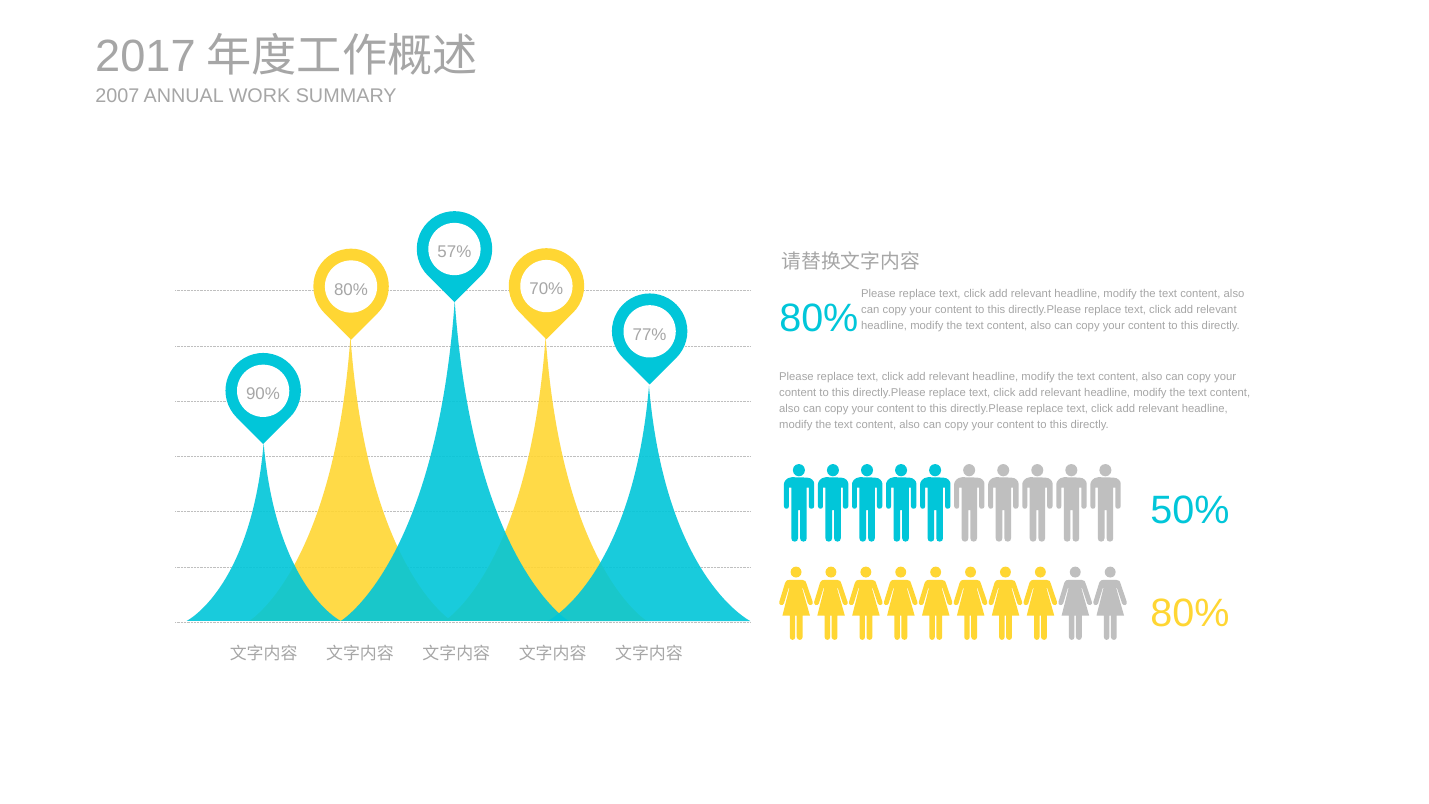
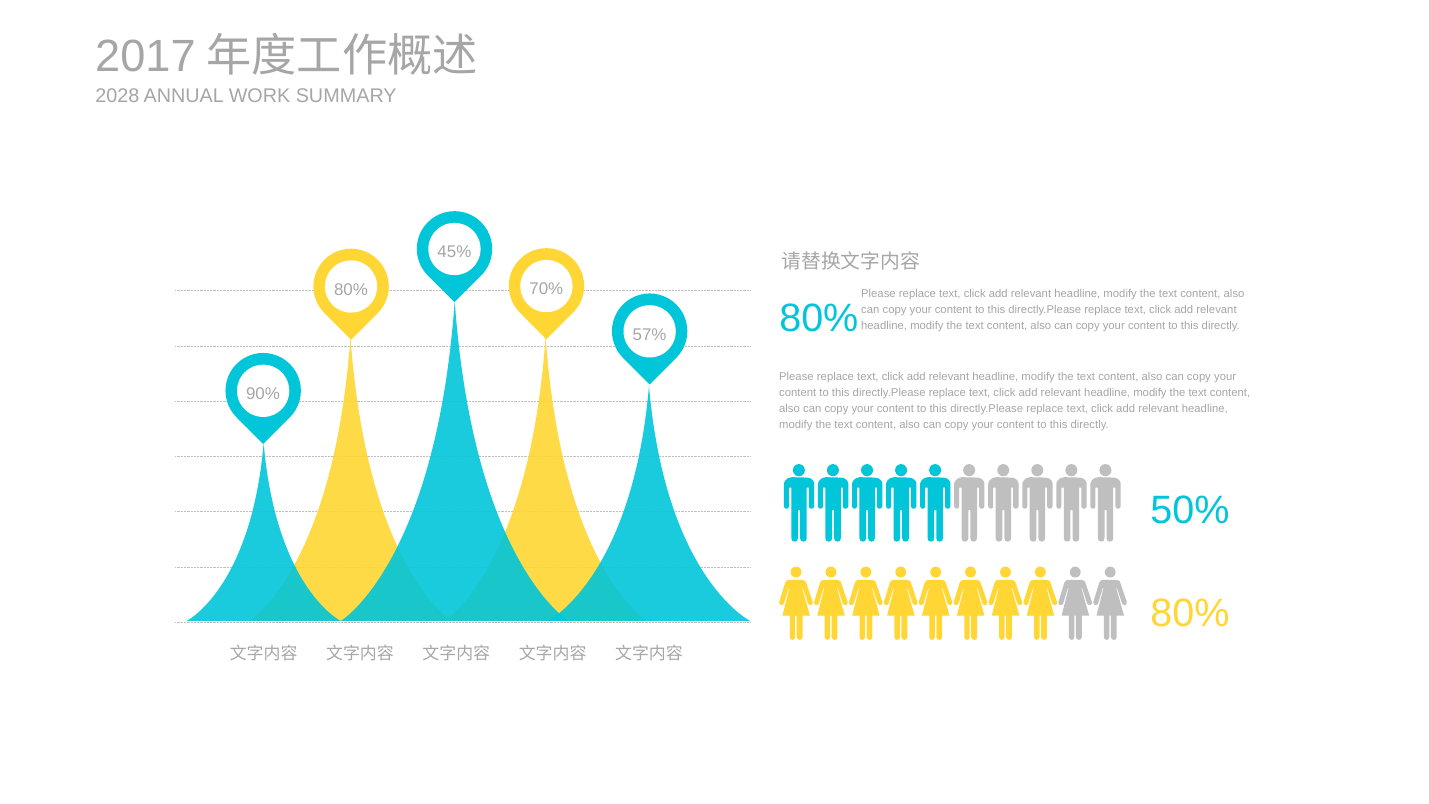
2007: 2007 -> 2028 (117, 96)
57%: 57% -> 45% (454, 252)
77%: 77% -> 57% (650, 334)
